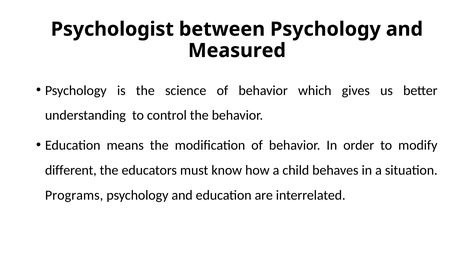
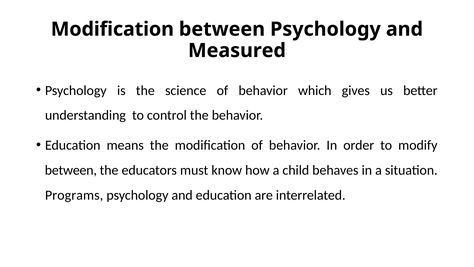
Psychologist: Psychologist -> Modification (112, 29)
different: different -> between (71, 170)
